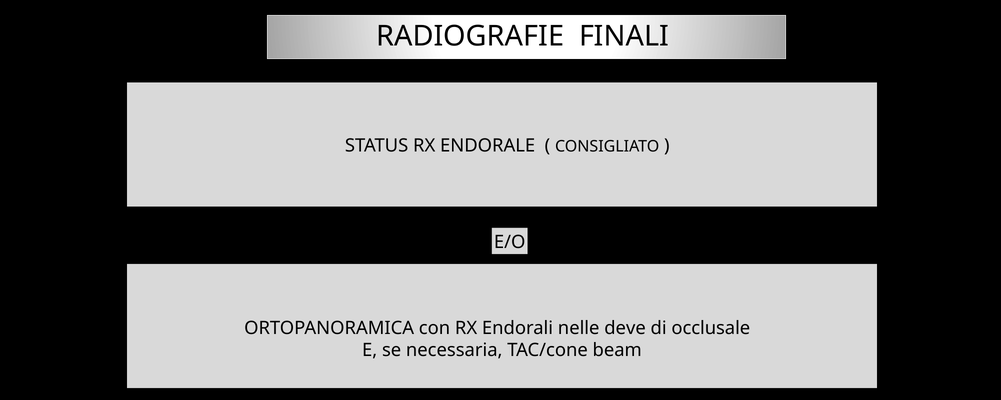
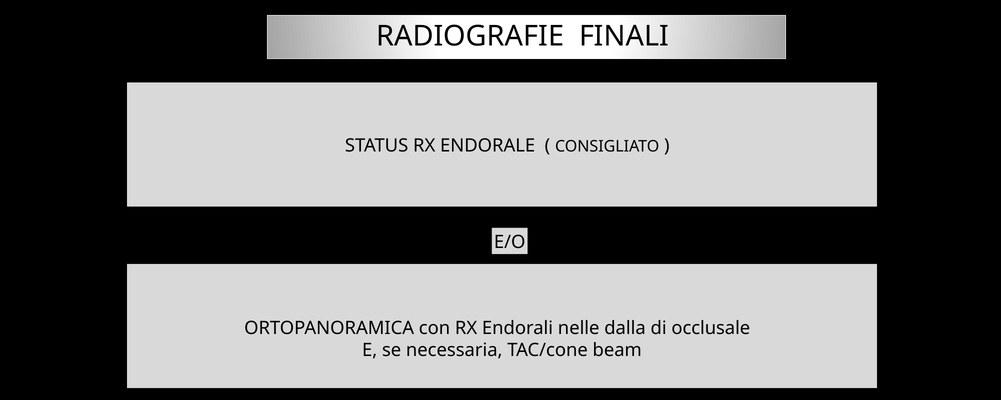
deve: deve -> dalla (625, 328)
